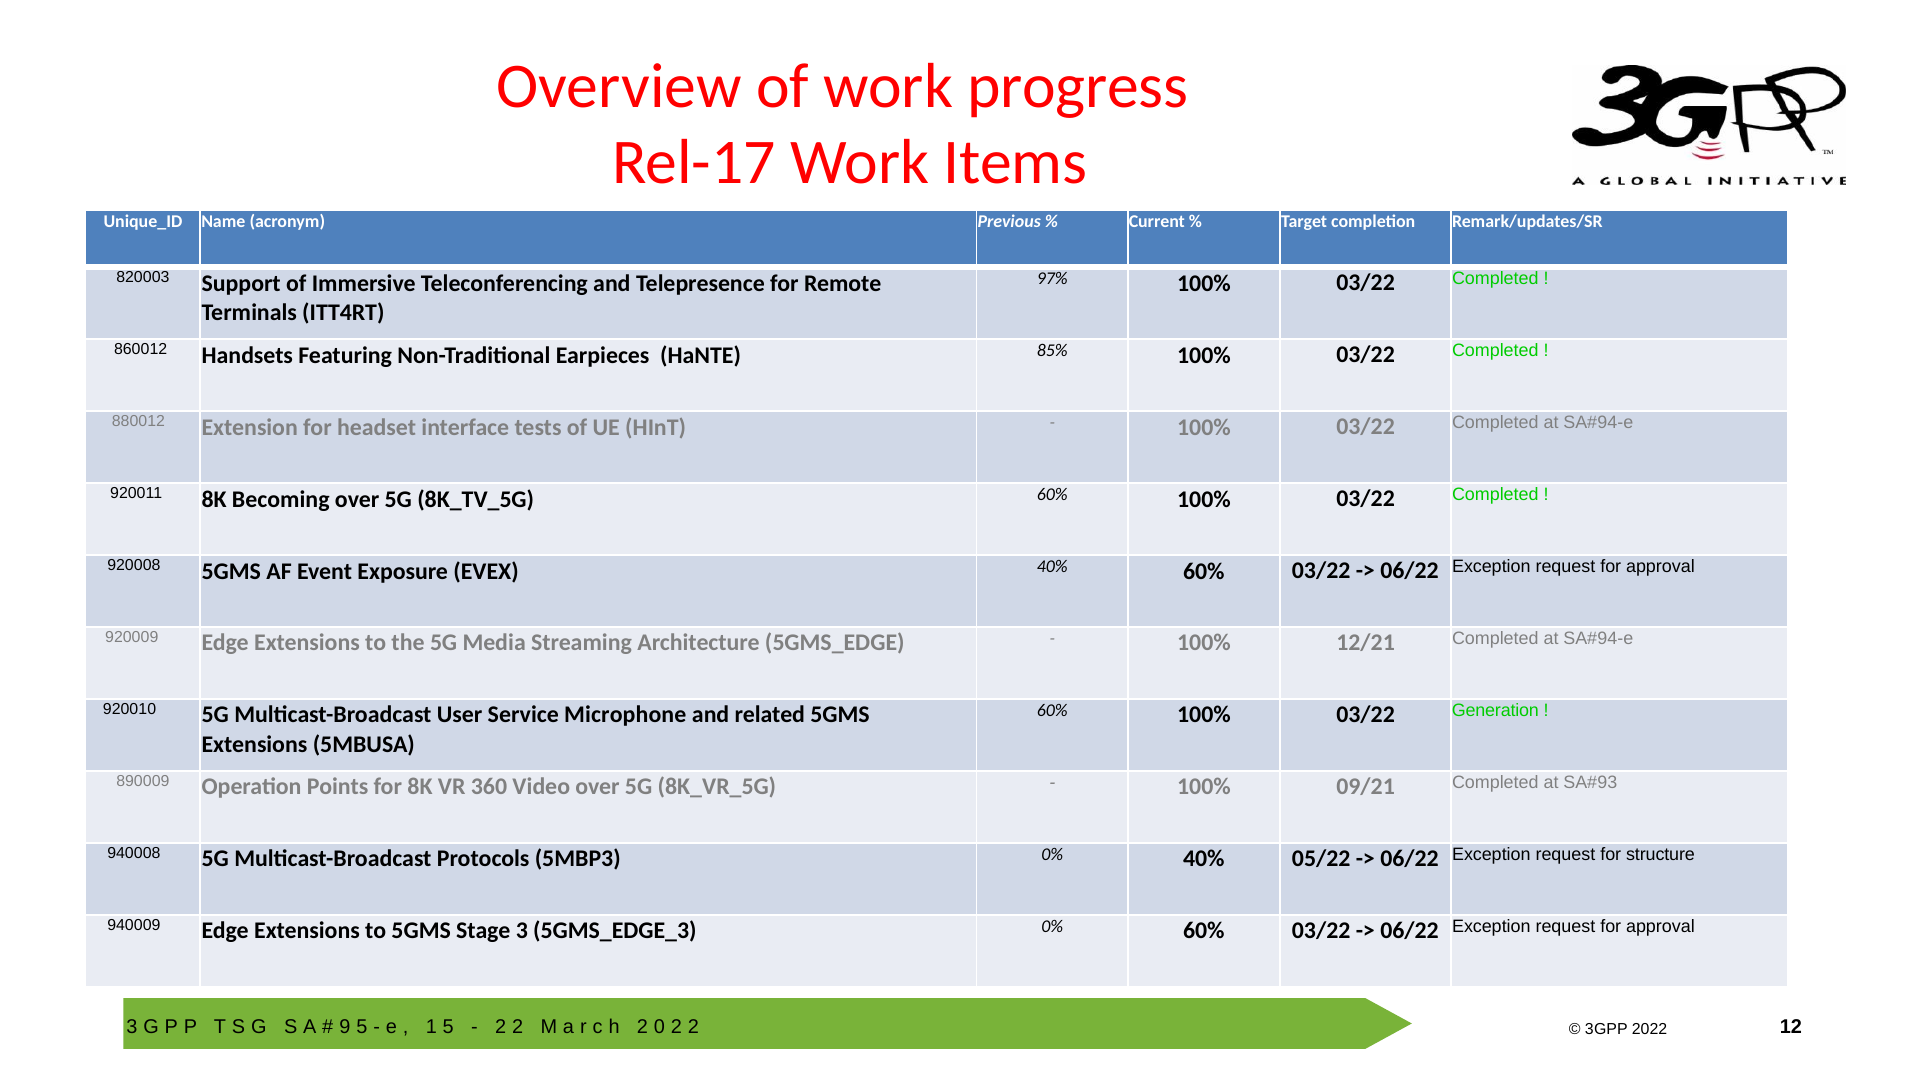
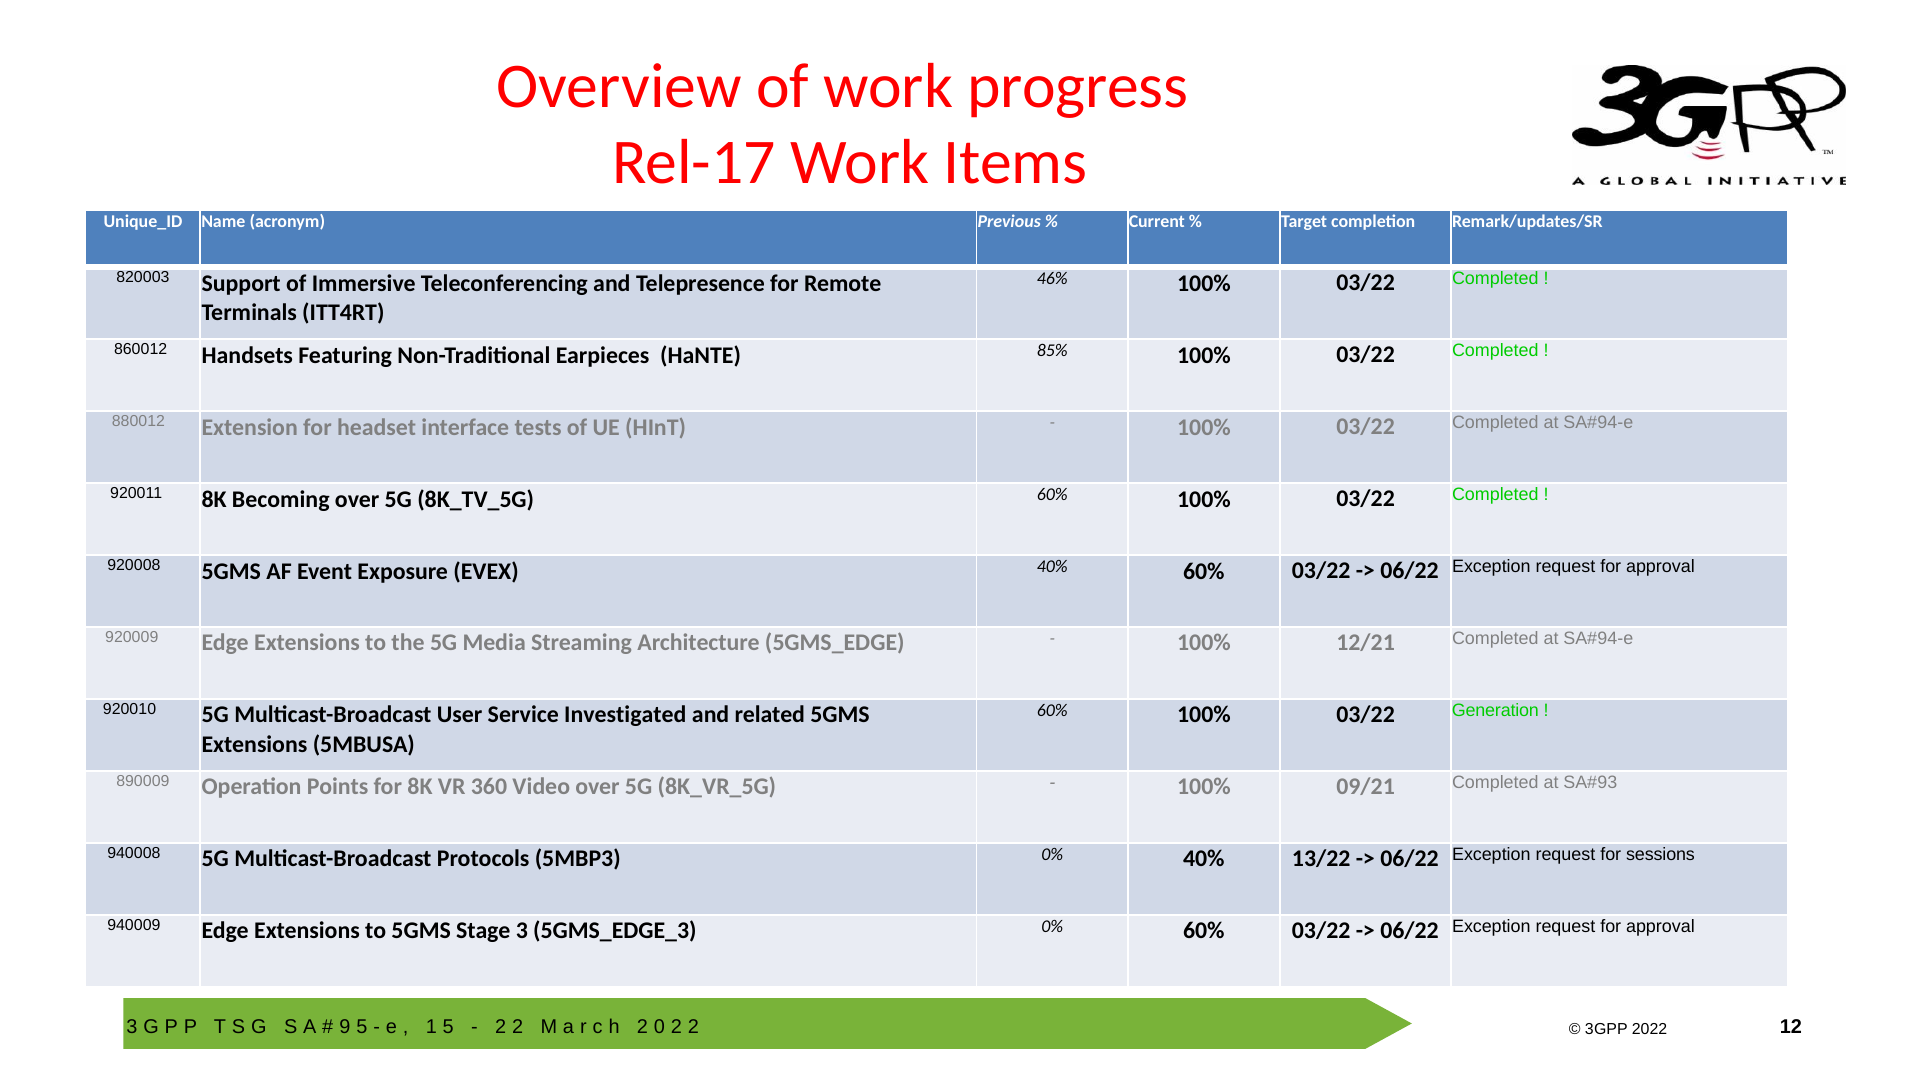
97%: 97% -> 46% (1052, 279)
Microphone: Microphone -> Investigated (625, 715)
05/22: 05/22 -> 13/22 (1321, 859)
structure: structure -> sessions (1660, 855)
